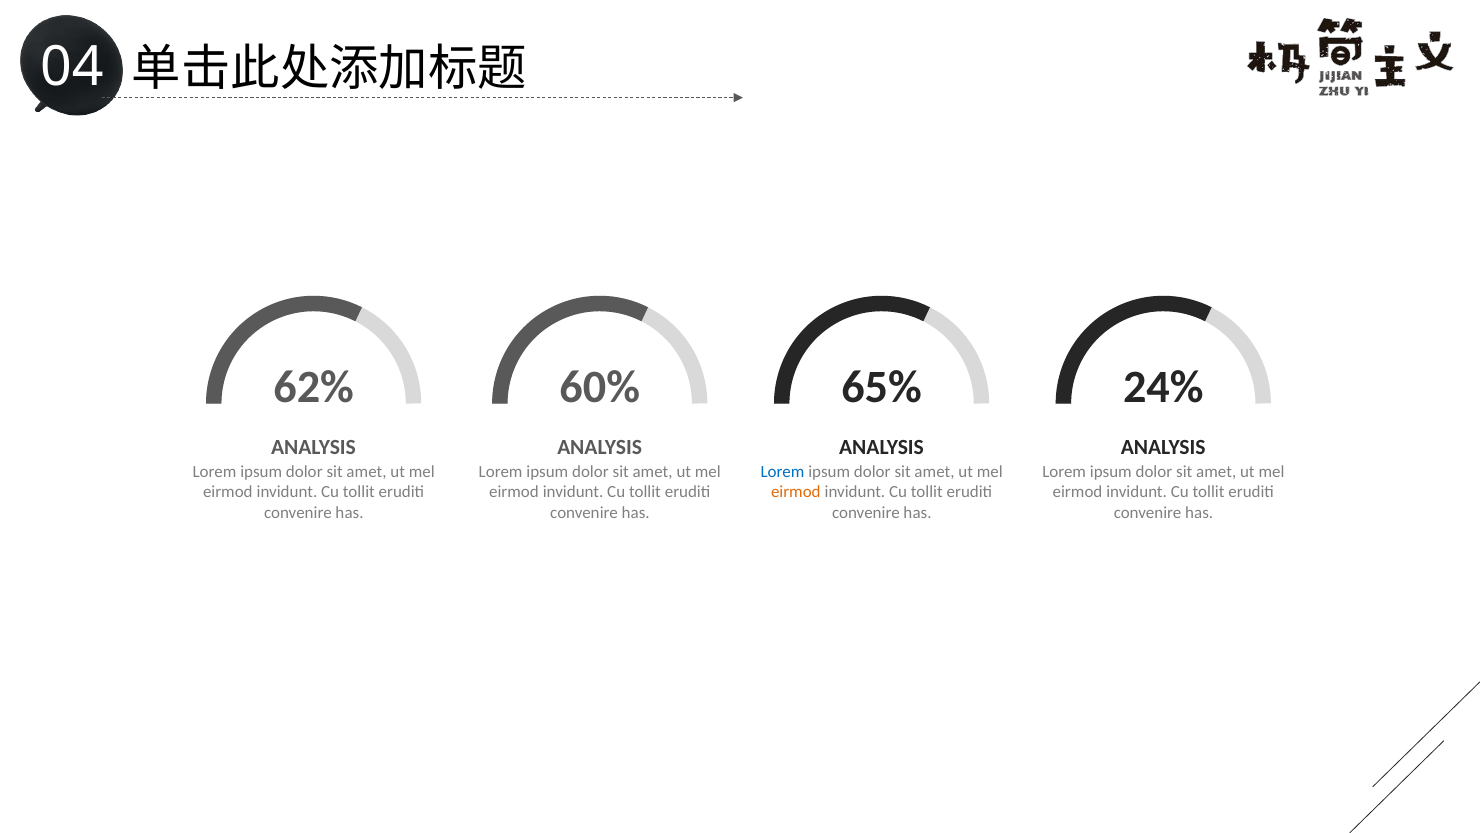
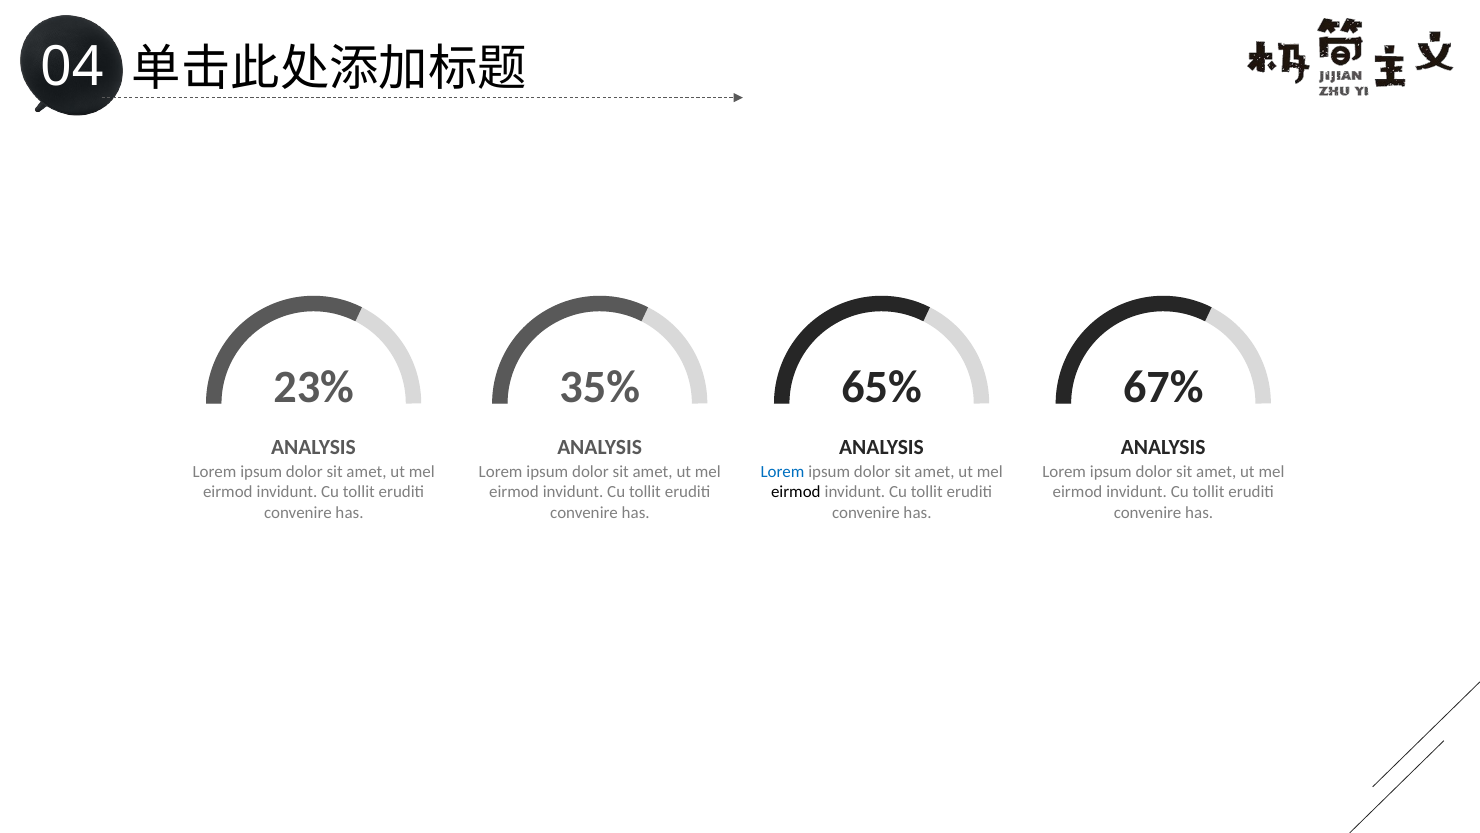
62%: 62% -> 23% (314, 387)
60%: 60% -> 35% (600, 387)
24%: 24% -> 67% (1163, 387)
eirmod colour: orange -> black (796, 492)
